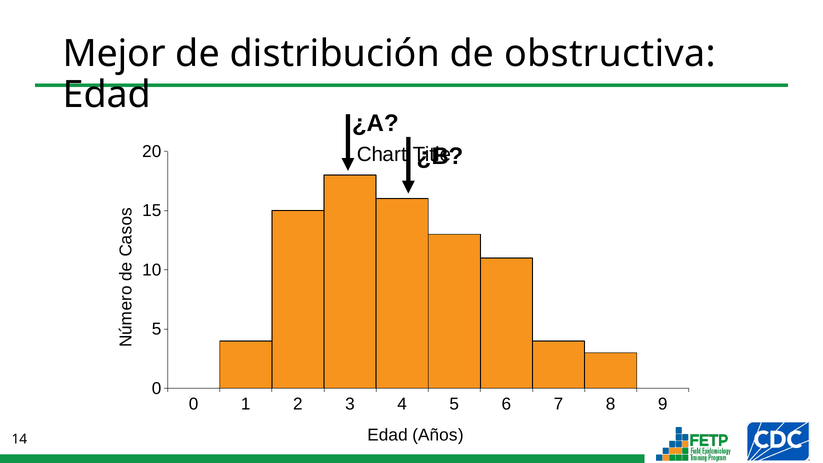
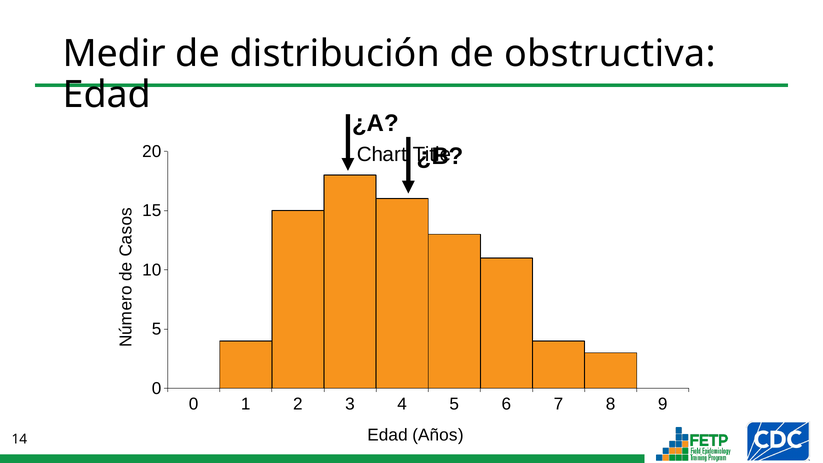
Mejor: Mejor -> Medir (114, 54)
